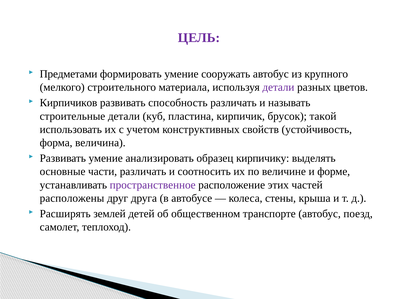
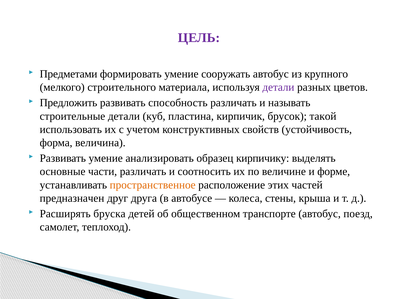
Кирпичиков: Кирпичиков -> Предложить (69, 103)
пространственное colour: purple -> orange (153, 185)
расположены: расположены -> предназначен (72, 198)
землей: землей -> бруска (109, 213)
